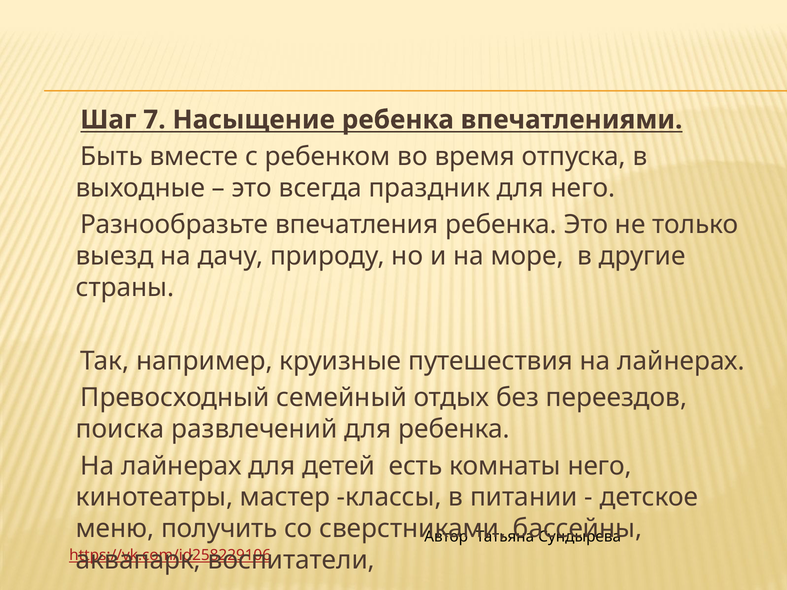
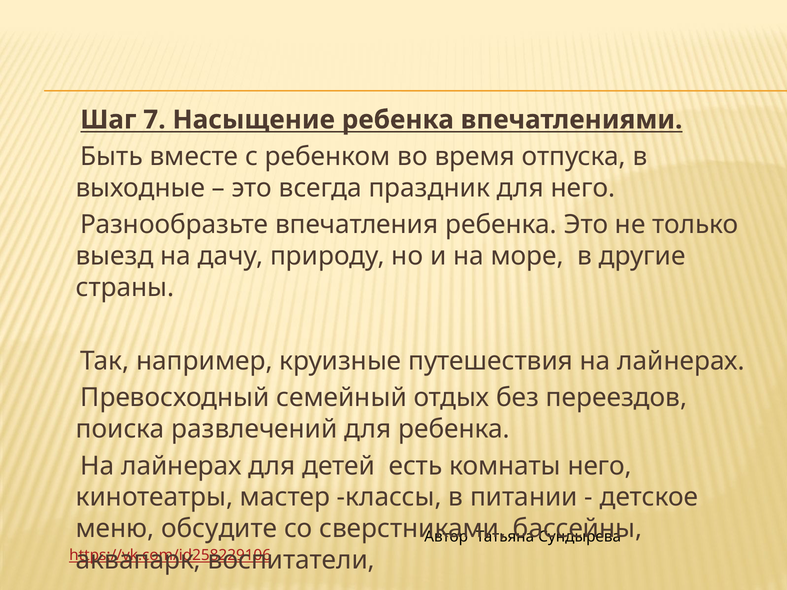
получить: получить -> обсудите (219, 529)
